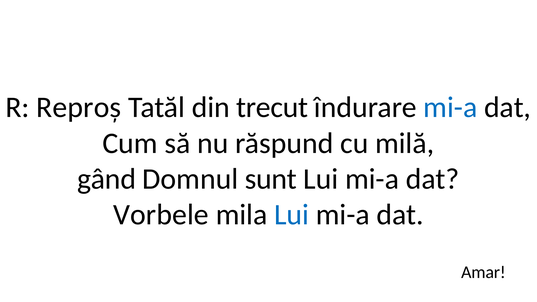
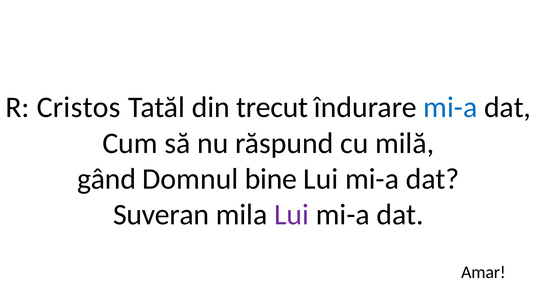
Reproș: Reproș -> Cristos (79, 107)
sunt: sunt -> bine (271, 179)
Vorbele: Vorbele -> Suveran (161, 215)
Lui colour: blue -> purple (292, 215)
